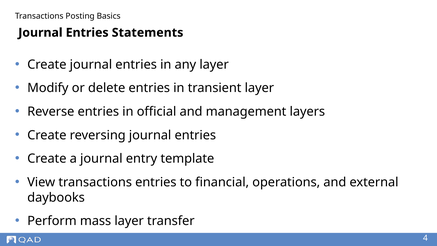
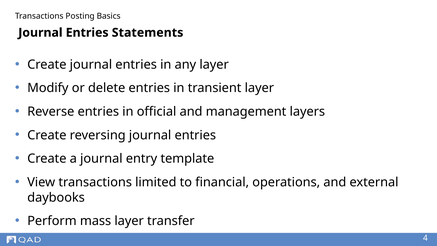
transactions entries: entries -> limited (156, 182)
